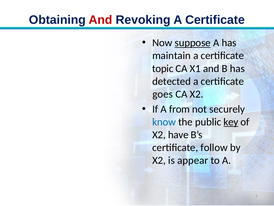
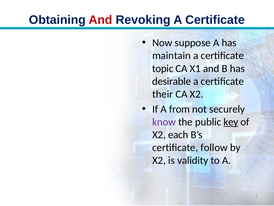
suppose underline: present -> none (193, 43)
detected: detected -> desirable (172, 81)
goes: goes -> their (163, 94)
know colour: blue -> purple (164, 122)
have: have -> each (178, 134)
appear: appear -> validity (193, 160)
